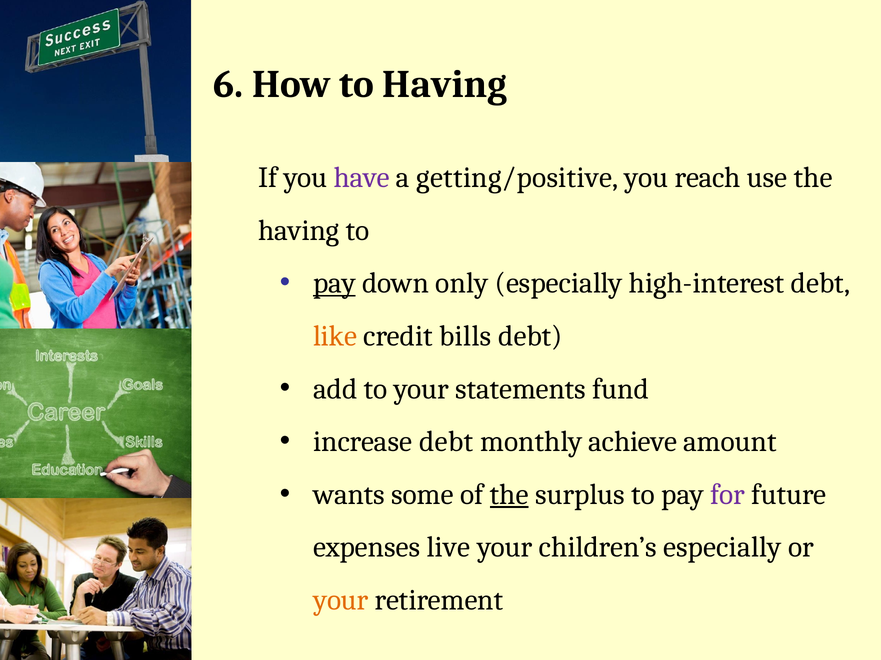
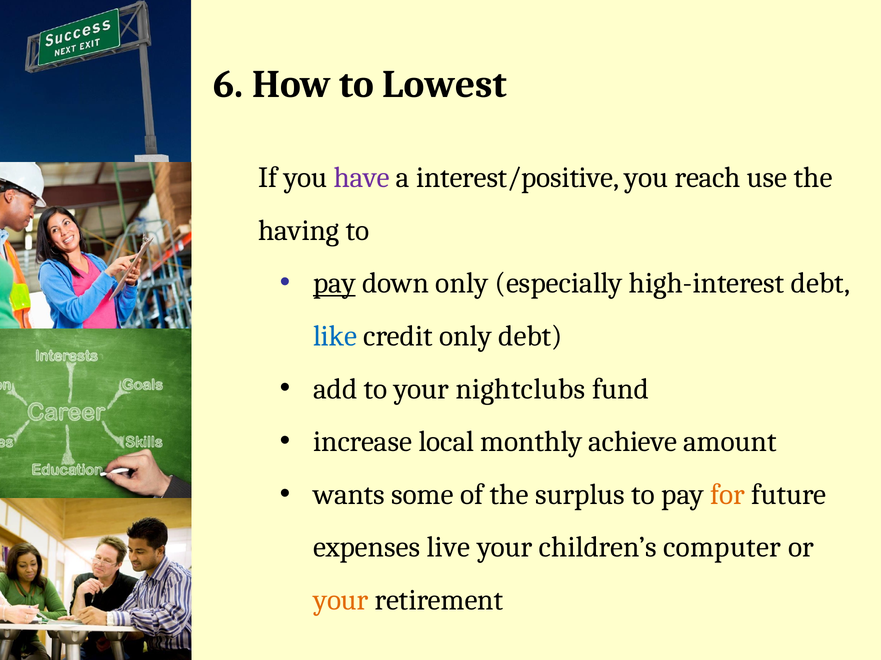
to Having: Having -> Lowest (445, 84)
getting/positive: getting/positive -> interest/positive (518, 178)
like colour: orange -> blue (335, 336)
credit bills: bills -> only (466, 336)
statements: statements -> nightclubs (520, 389)
increase debt: debt -> local (446, 442)
the underline: present -> none (509, 495)
for colour: purple -> orange (728, 495)
children’s especially: especially -> computer (722, 548)
